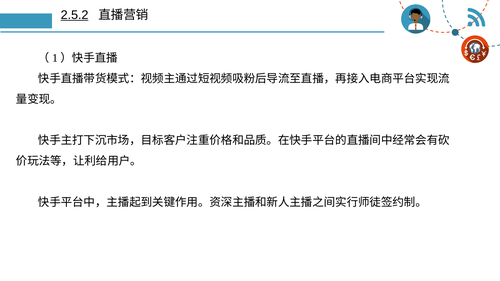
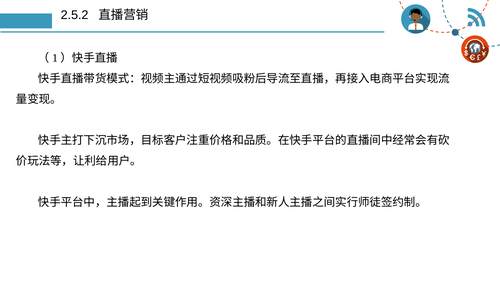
2.5.2 underline: present -> none (75, 15)
